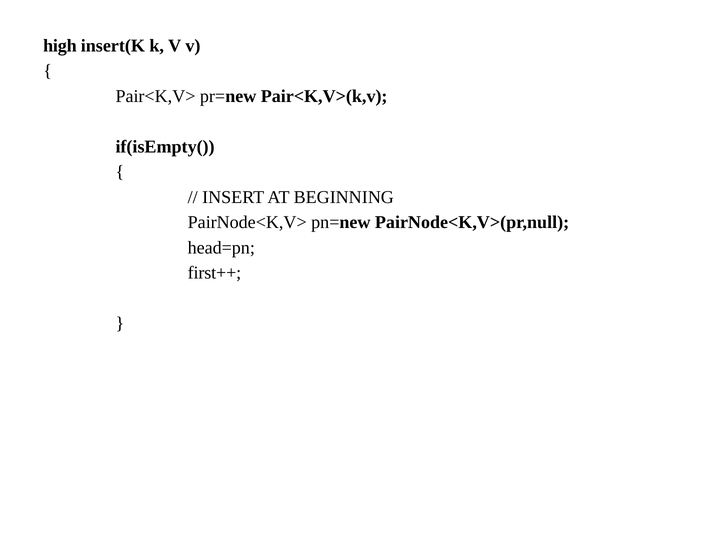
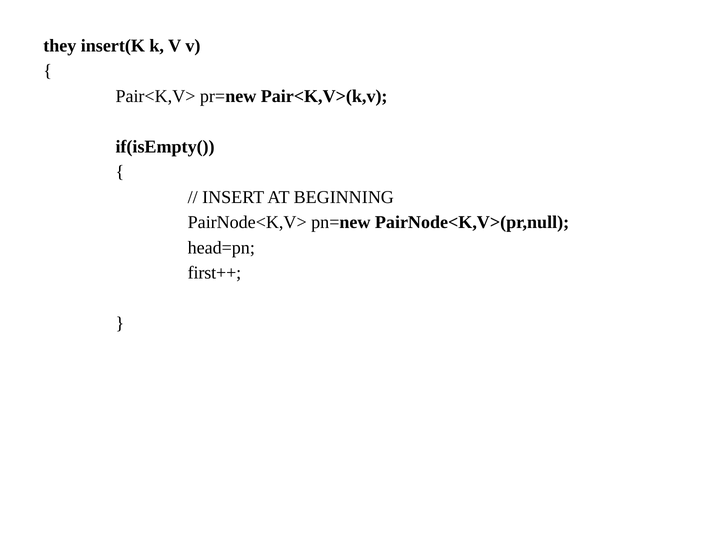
high: high -> they (60, 46)
